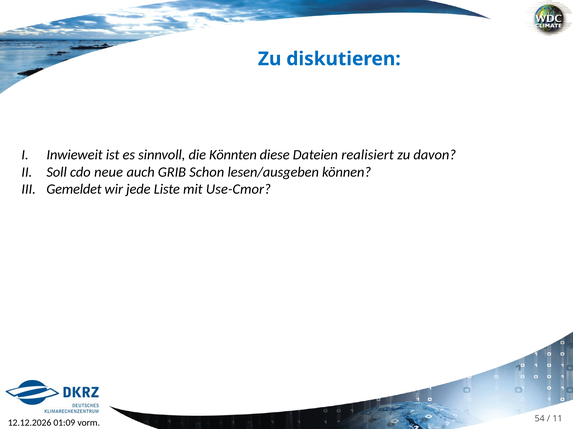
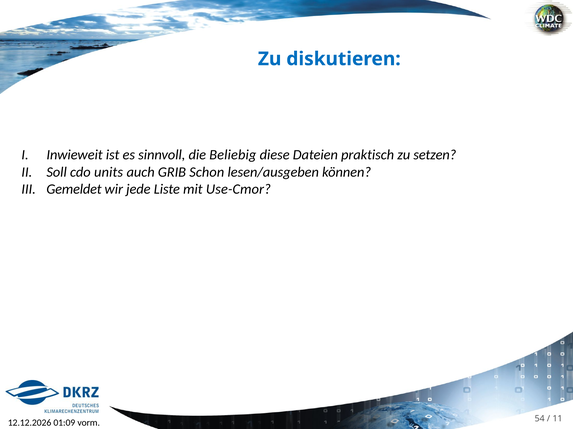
Könnten: Könnten -> Beliebig (233, 155)
realisiert: realisiert -> praktisch (368, 155)
davon: davon -> setzen (435, 155)
neue: neue -> units (109, 172)
